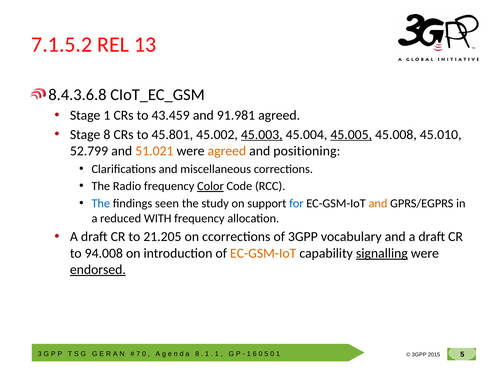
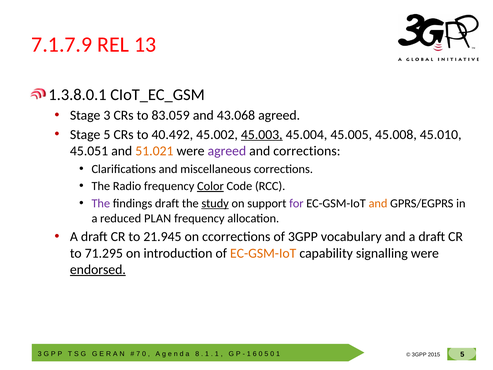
7.1.5.2: 7.1.5.2 -> 7.1.7.9 (62, 45)
8.4.3.6.8: 8.4.3.6.8 -> 1.3.8.0.1 (77, 95)
Stage 1: 1 -> 3 (107, 115)
43.459: 43.459 -> 83.059 (171, 115)
91.981: 91.981 -> 43.068 (236, 115)
Stage 8: 8 -> 5 (107, 134)
45.801: 45.801 -> 40.492 (172, 134)
45.005 underline: present -> none (351, 134)
52.799: 52.799 -> 45.051 (89, 151)
agreed colour: orange -> purple (227, 151)
and positioning: positioning -> corrections (307, 151)
The colour: blue -> purple (101, 203)
findings seen: seen -> draft (167, 203)
study underline: none -> present (215, 203)
for colour: blue -> purple (296, 203)
WITH: WITH -> PLAN (158, 218)
21.205: 21.205 -> 21.945 (162, 237)
94.008: 94.008 -> 71.295 (104, 253)
signalling underline: present -> none (382, 253)
